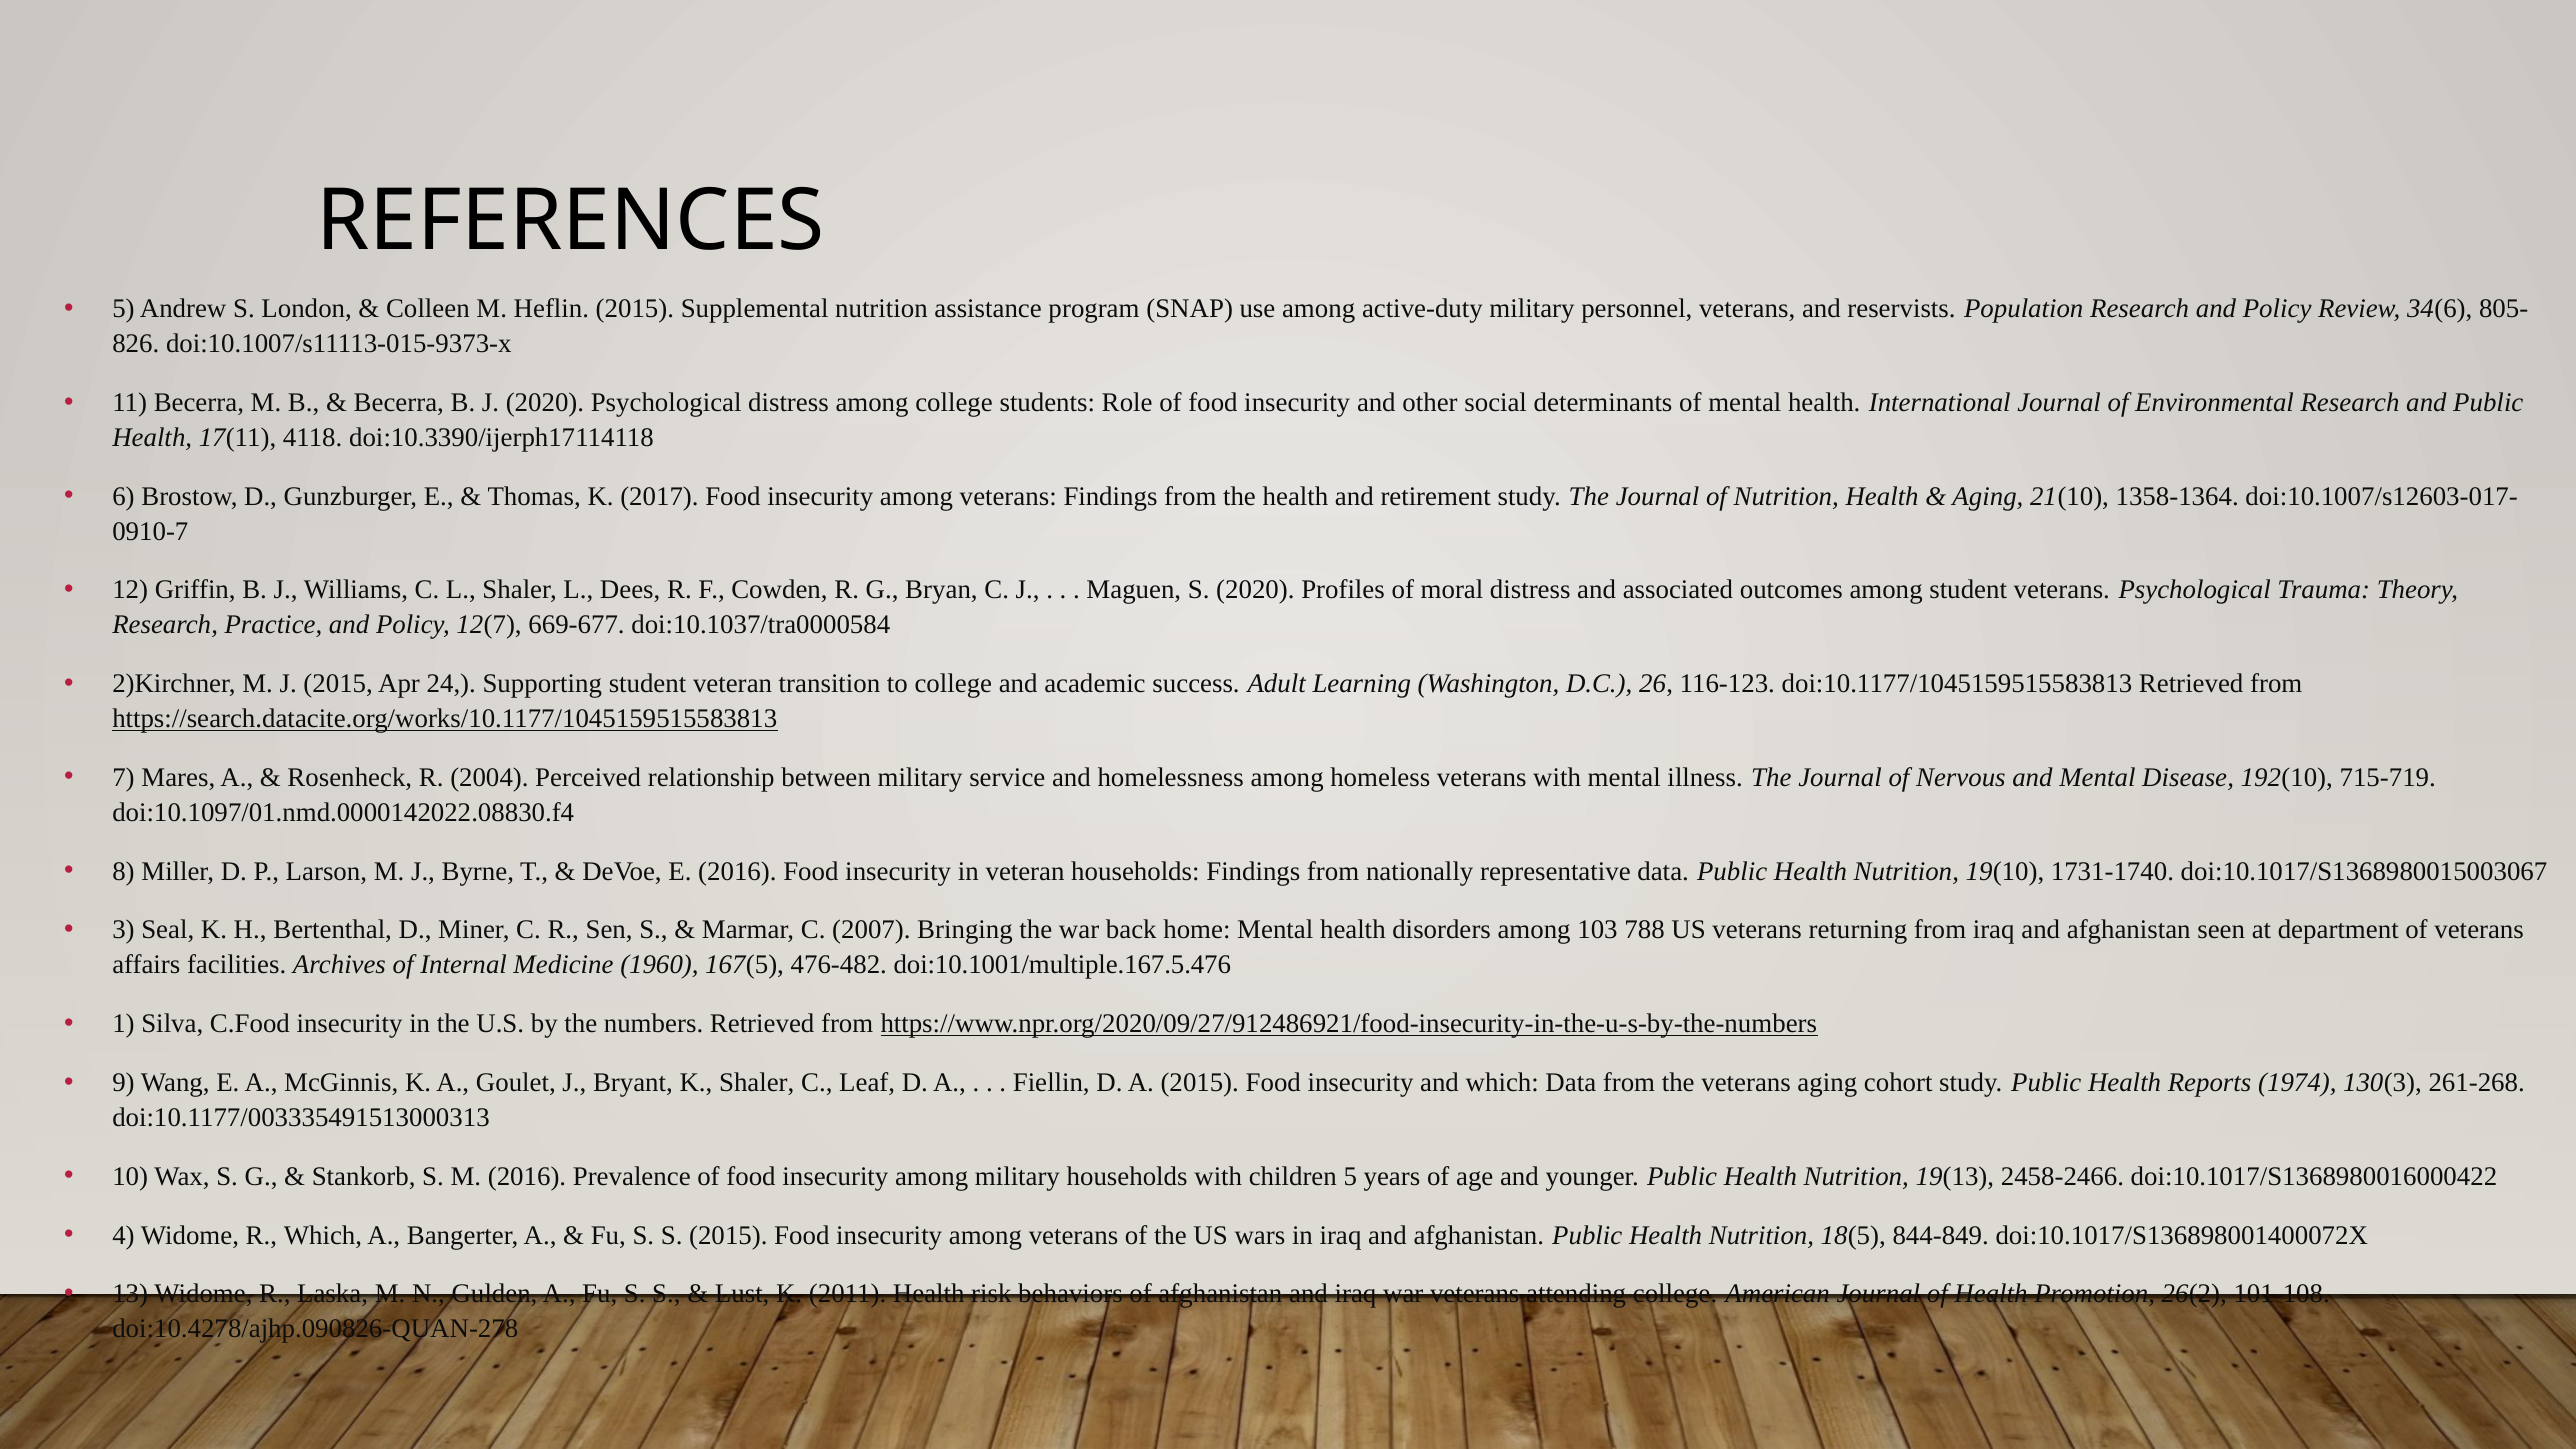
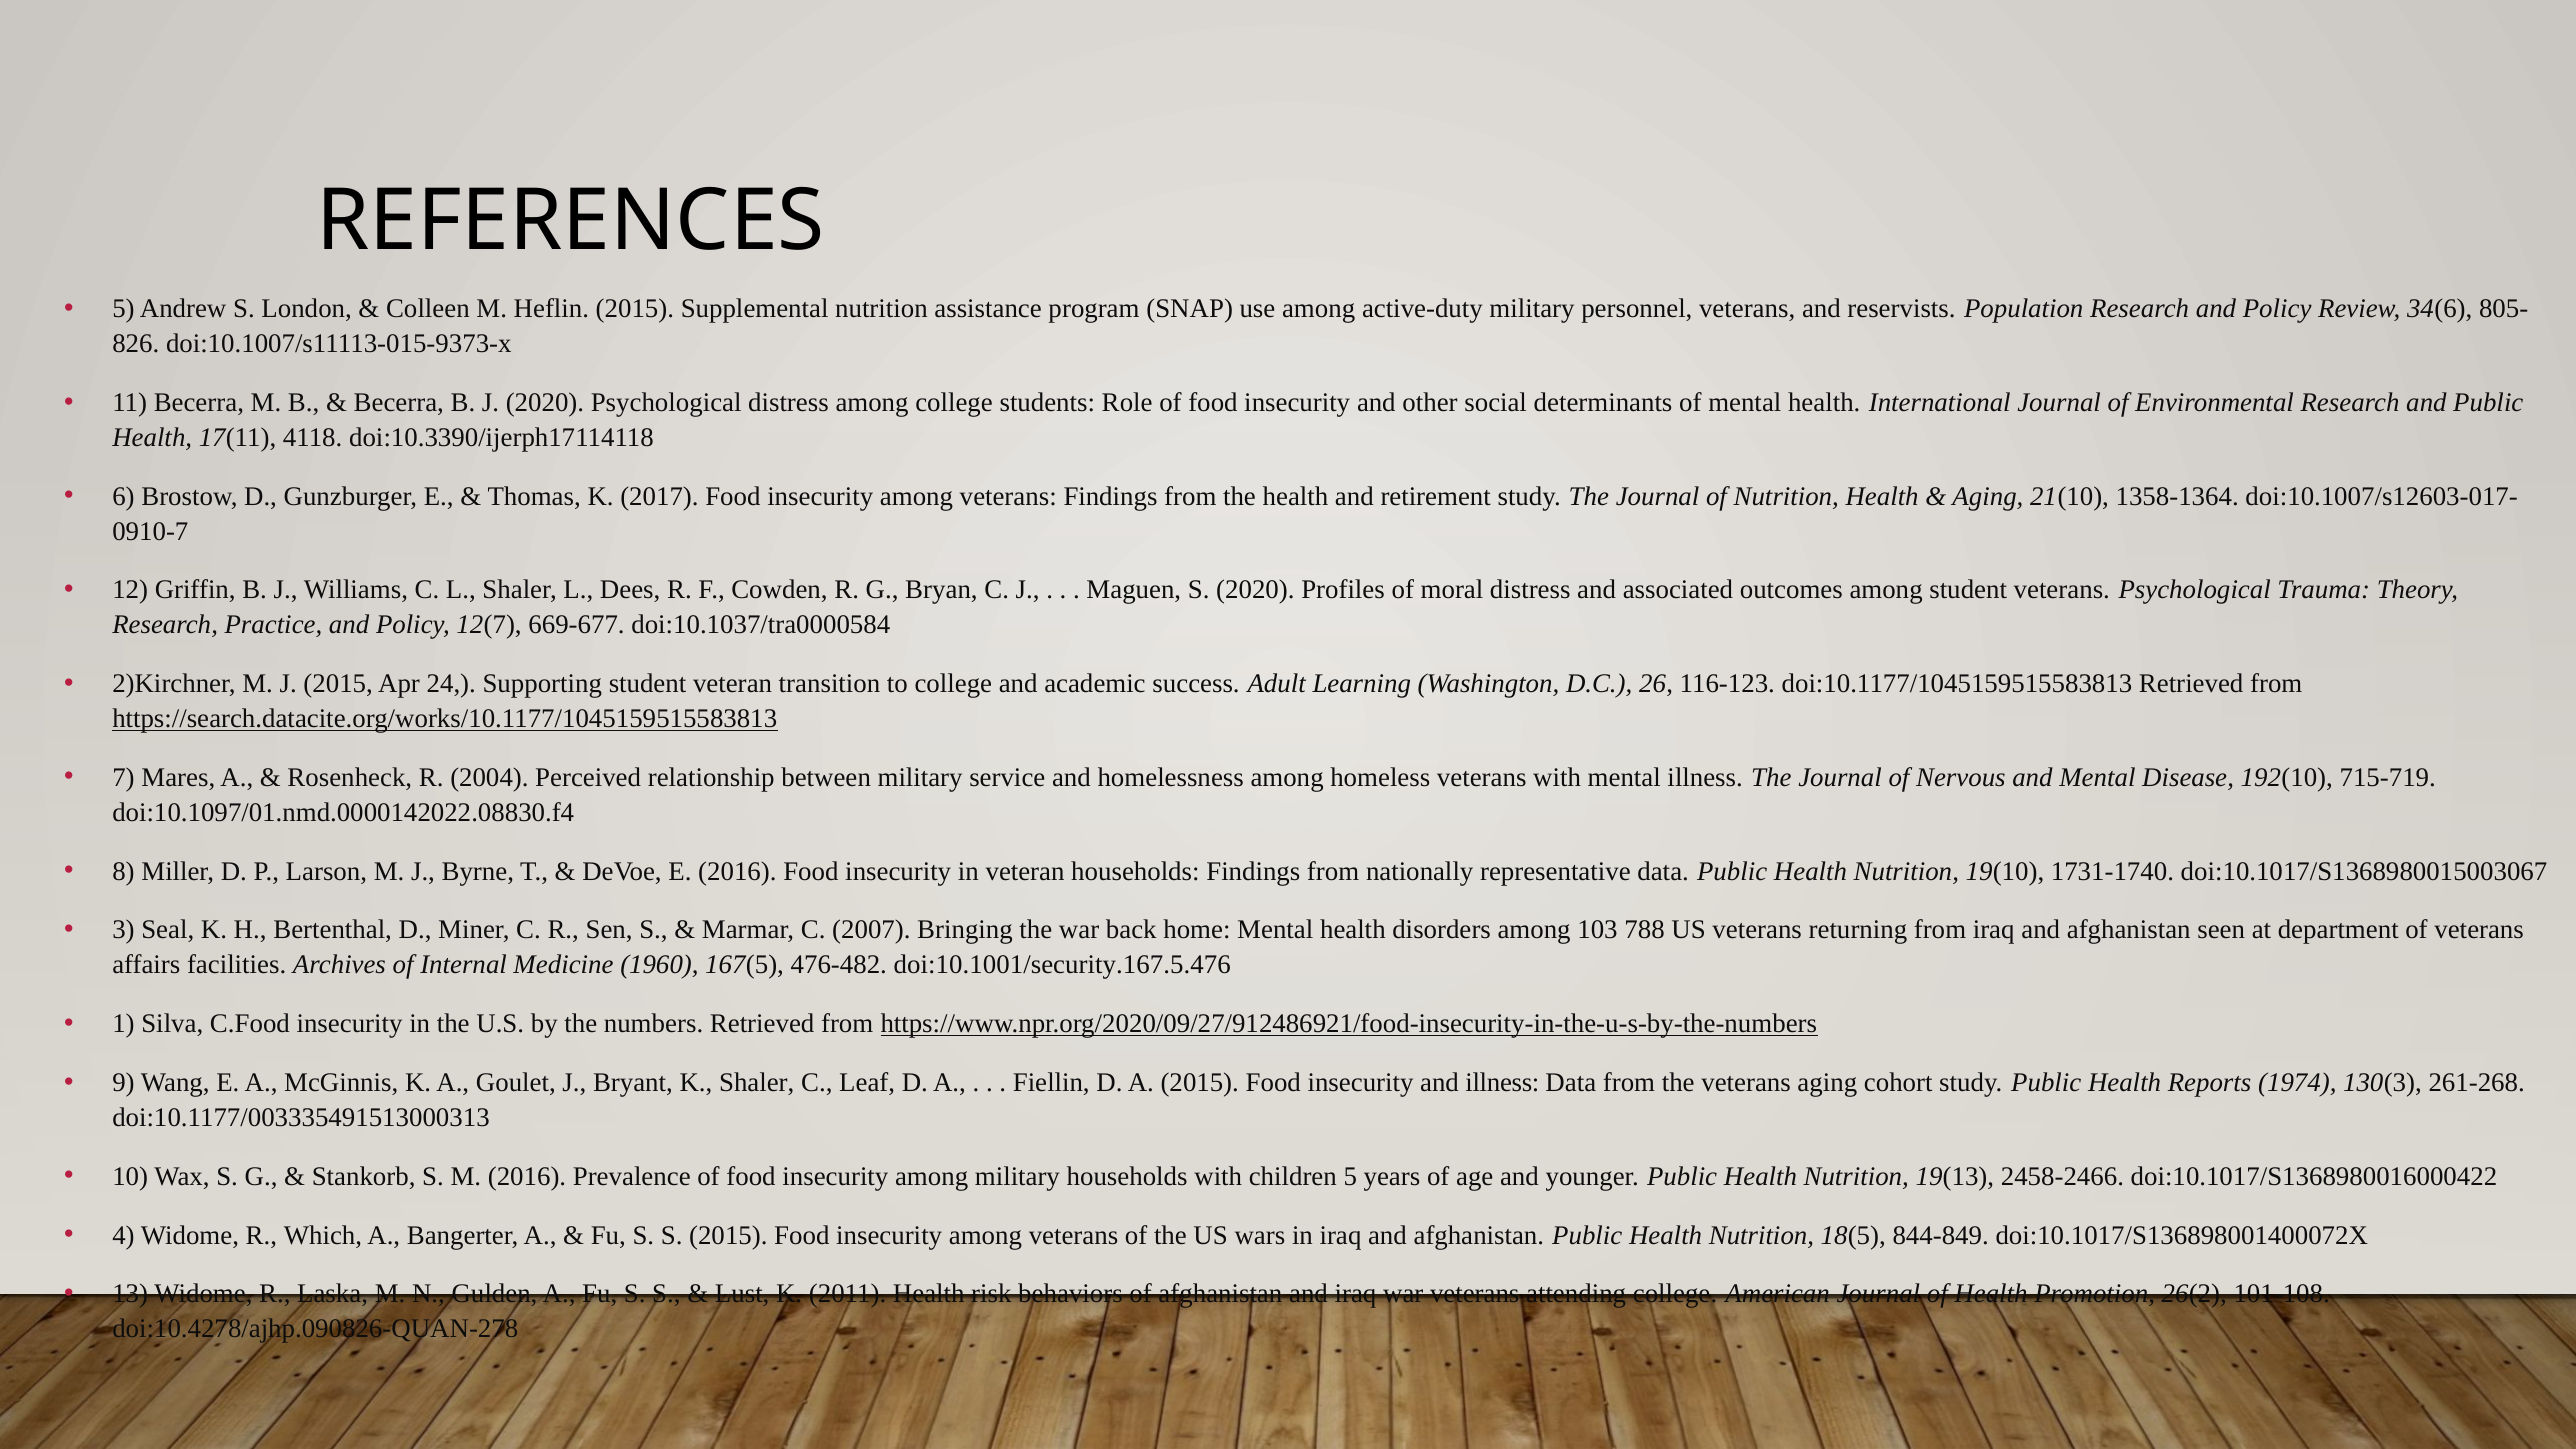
doi:10.1001/multiple.167.5.476: doi:10.1001/multiple.167.5.476 -> doi:10.1001/security.167.5.476 (1062, 965)
and which: which -> illness (1502, 1083)
